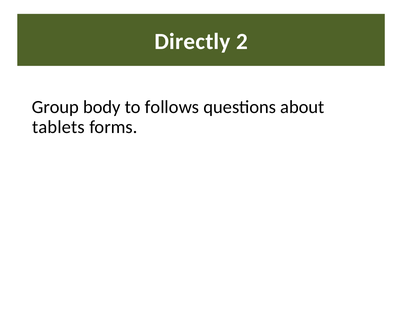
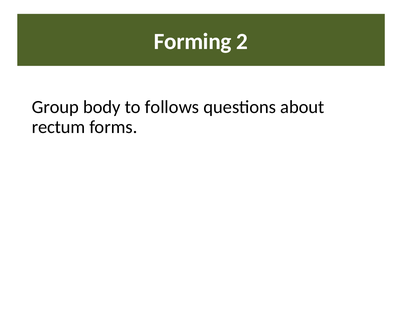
Directly: Directly -> Forming (193, 41)
tablets: tablets -> rectum (59, 127)
